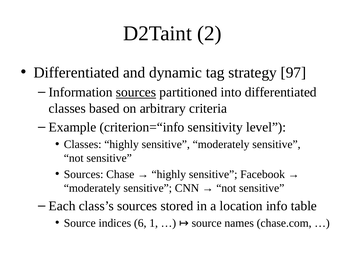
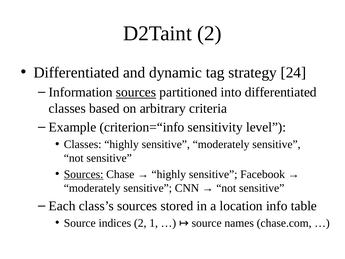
97: 97 -> 24 (293, 72)
Sources underline: none -> present (84, 174)
indices 6: 6 -> 2 (140, 223)
